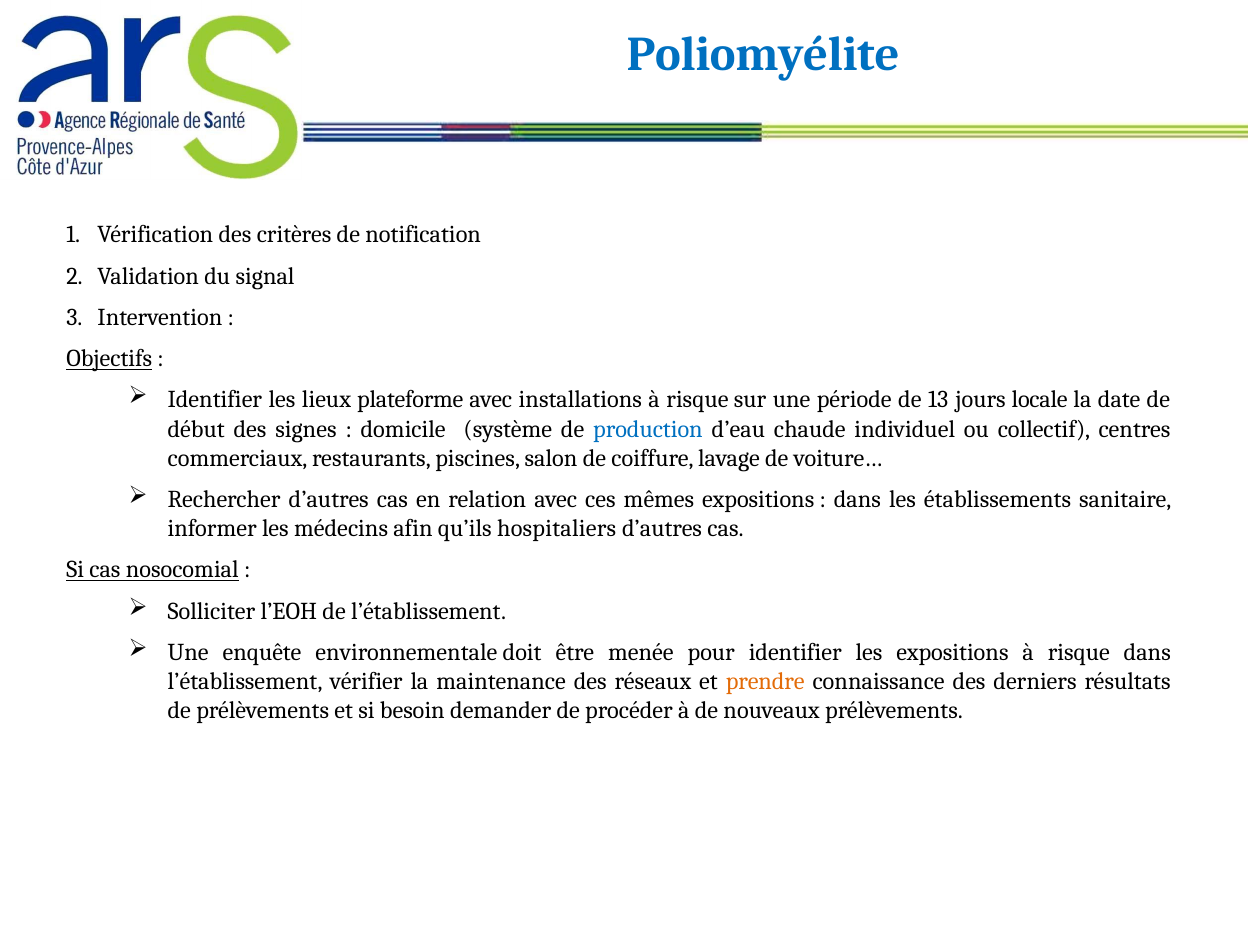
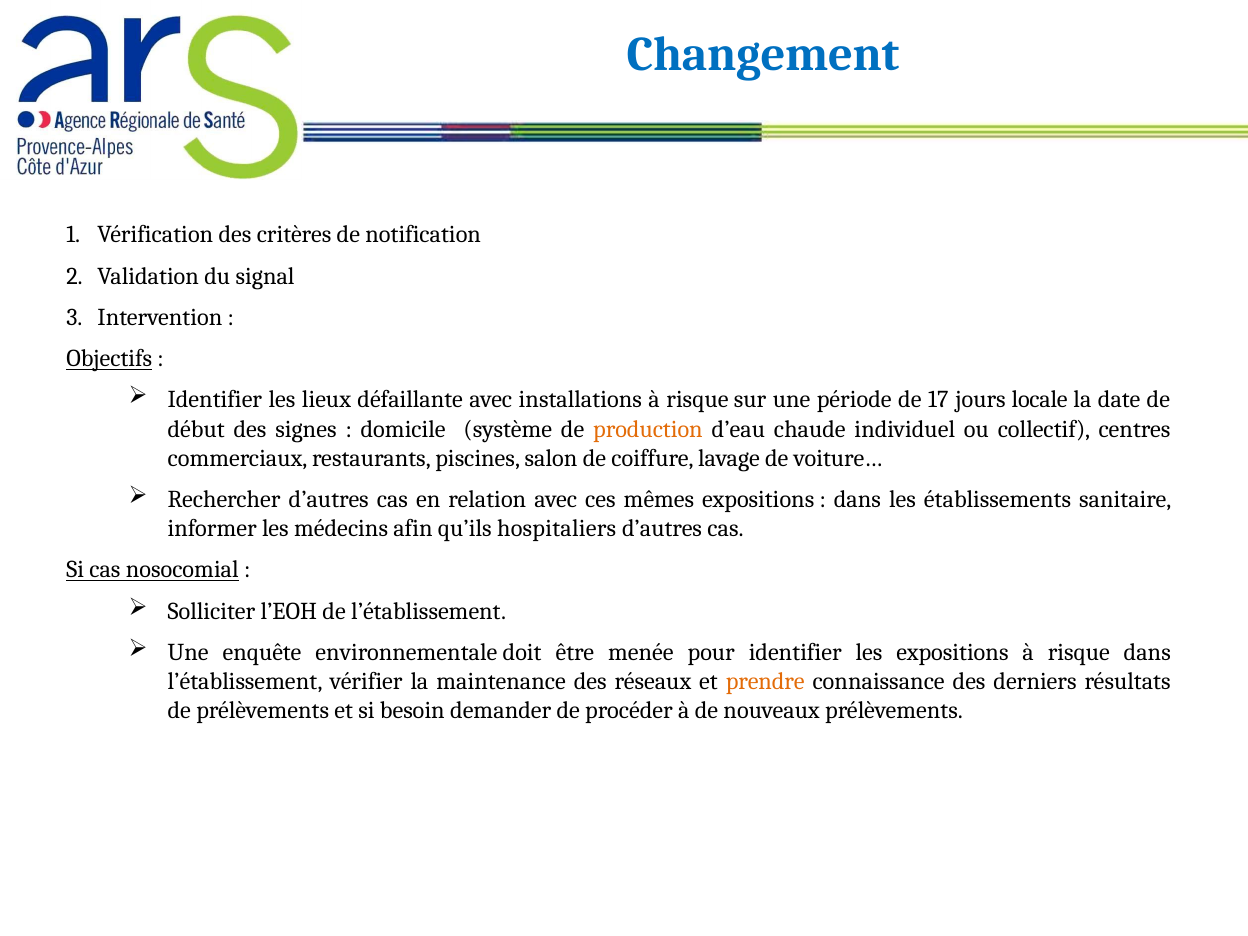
Poliomyélite: Poliomyélite -> Changement (763, 54)
plateforme: plateforme -> défaillante (410, 400)
13: 13 -> 17 (938, 400)
production colour: blue -> orange (648, 429)
